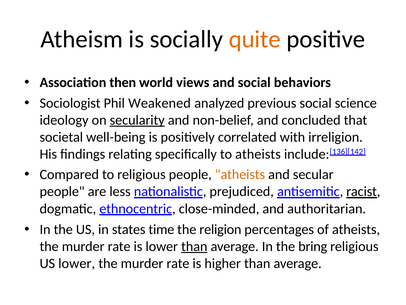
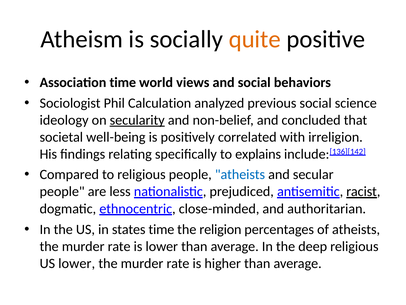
Association then: then -> time (123, 83)
Weakened: Weakened -> Calculation (160, 103)
to atheists: atheists -> explains (258, 154)
atheists colour: orange -> blue (240, 174)
than underline: present -> none (194, 246)
bring: bring -> deep (313, 246)
